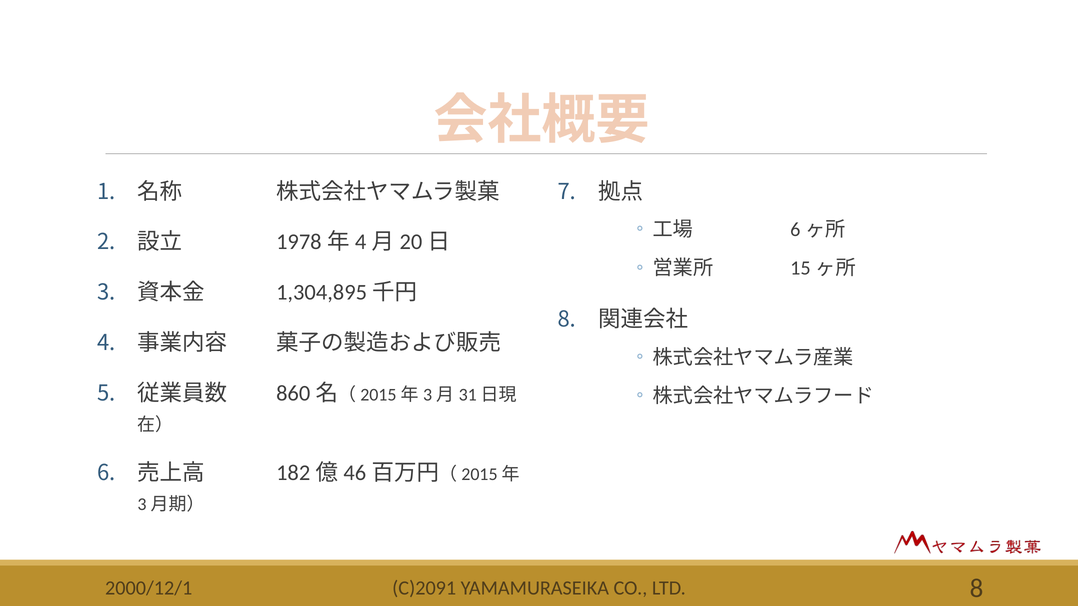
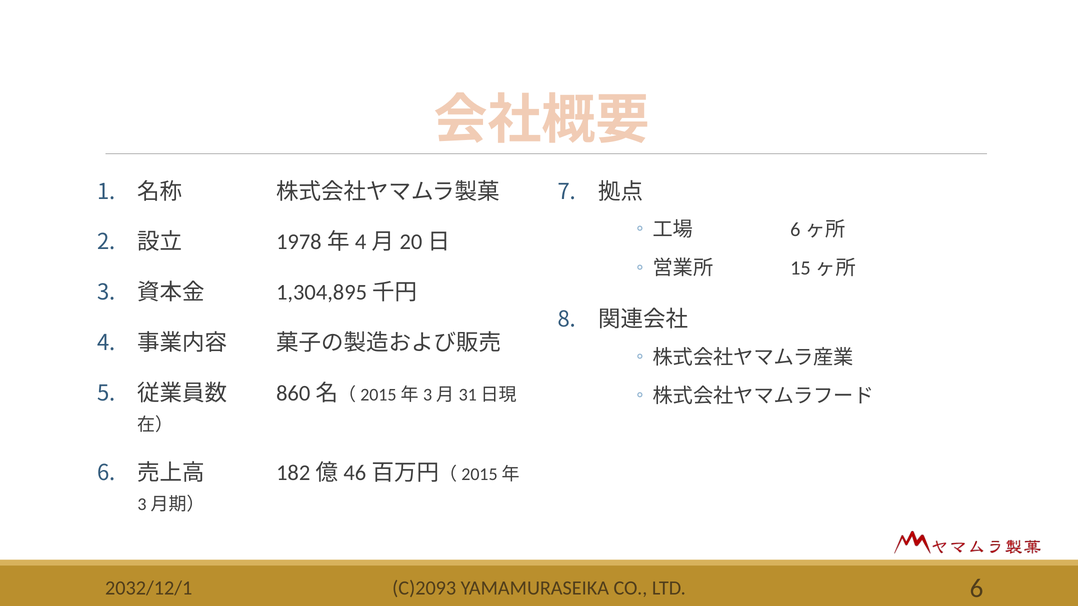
C)2091: C)2091 -> C)2093 (424, 588)
LTD 8: 8 -> 6 (977, 589)
2000/12/1: 2000/12/1 -> 2032/12/1 (149, 589)
